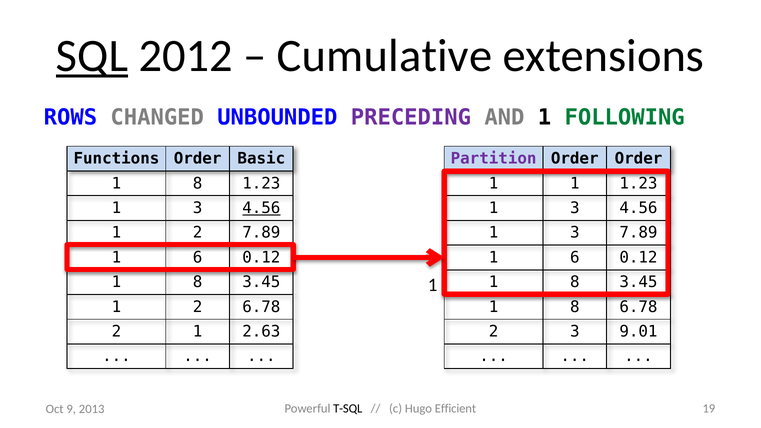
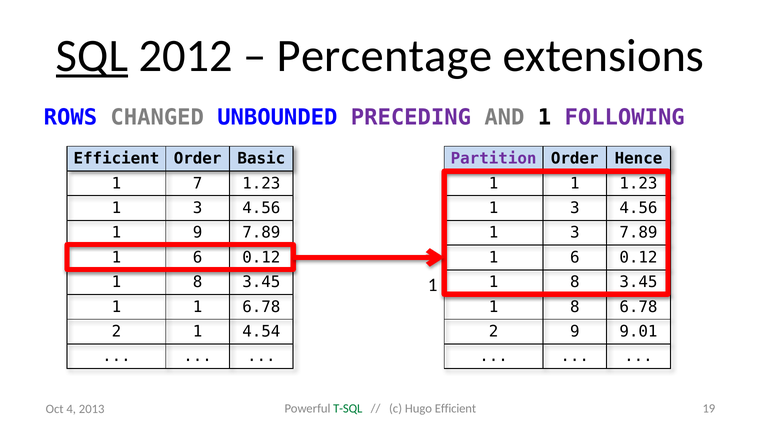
Cumulative: Cumulative -> Percentage (385, 56)
FOLLOWING colour: green -> purple (625, 118)
Functions: Functions -> Efficient (116, 159)
Order Order: Order -> Hence (638, 159)
8: 8 -> 7 (198, 183)
4.56 underline: present -> none (261, 208)
2: 2 -> 9 (198, 233)
2: 2 -> 1 (198, 307)
2.63: 2.63 -> 4.54 (261, 332)
2 3: 3 -> 9 (575, 332)
T-SQL colour: black -> green (348, 409)
9: 9 -> 4 (71, 409)
